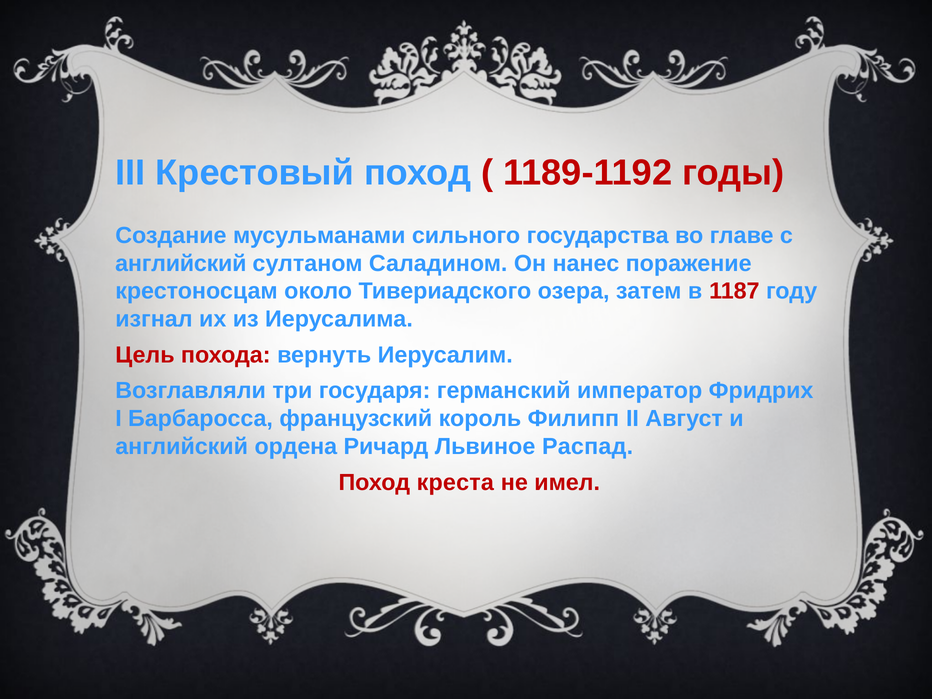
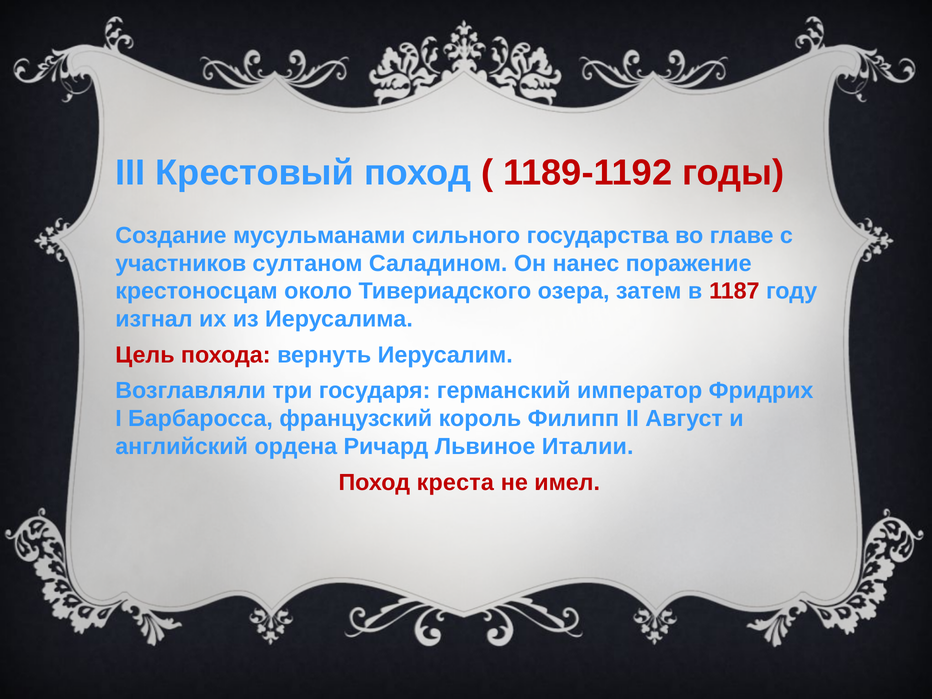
английский: английский -> участников (181, 263)
Распад: Распад -> Италии (588, 447)
